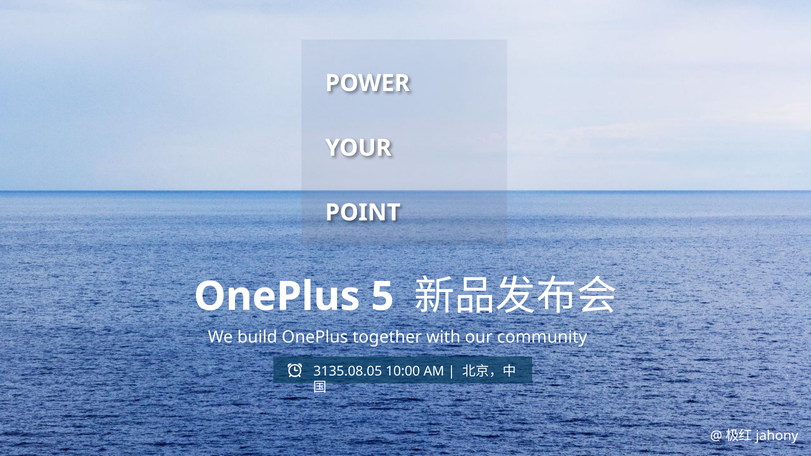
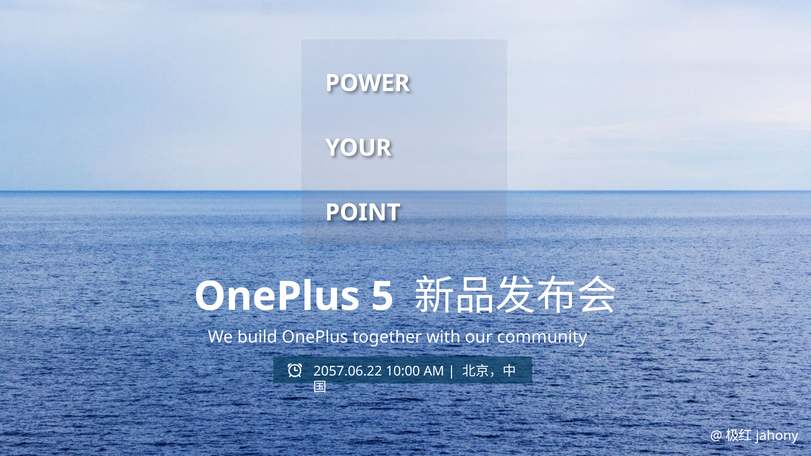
3135.08.05: 3135.08.05 -> 2057.06.22 (348, 371)
